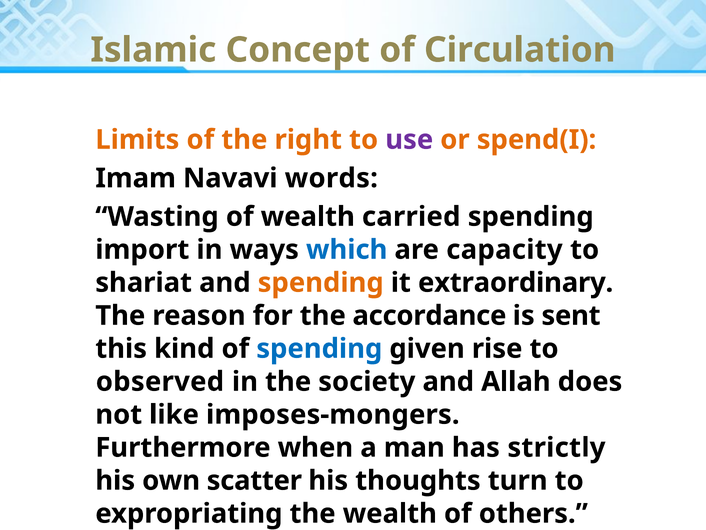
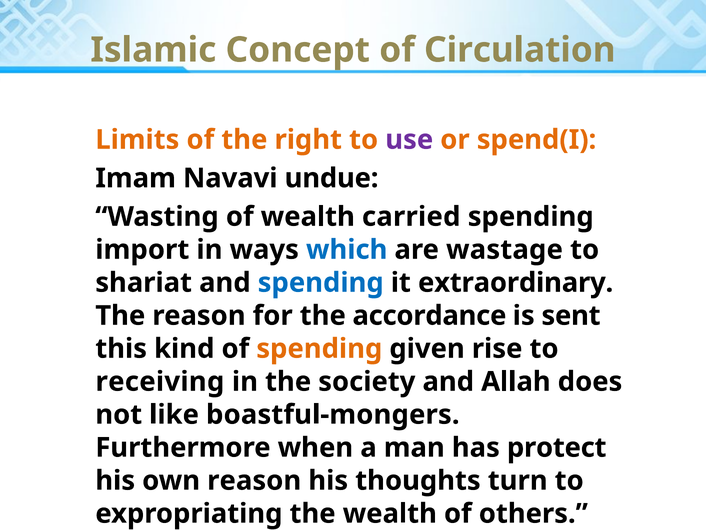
words: words -> undue (332, 178)
capacity: capacity -> wastage (504, 249)
spending colour: orange -> blue (321, 282)
spending colour: blue -> orange (319, 348)
observed: observed -> receiving (160, 381)
imposes-mongers: imposes-mongers -> boastful-mongers (333, 414)
strictly: strictly -> protect (557, 447)
own scatter: scatter -> reason (254, 480)
